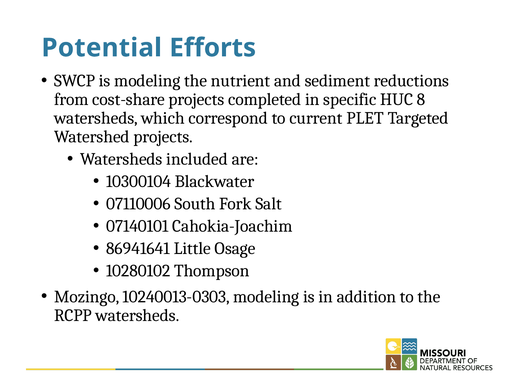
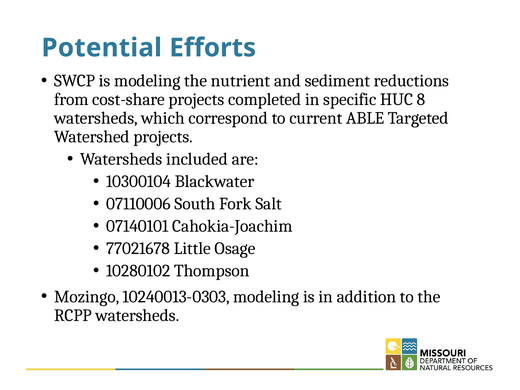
PLET: PLET -> ABLE (365, 118)
86941641: 86941641 -> 77021678 (138, 248)
